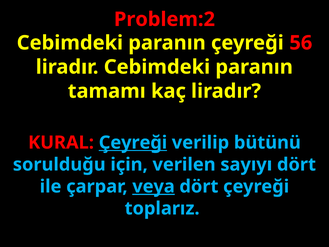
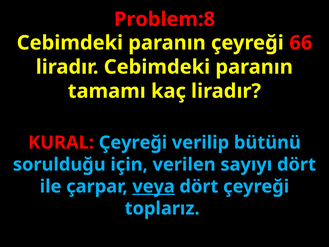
Problem:2: Problem:2 -> Problem:8 (164, 19)
56: 56 -> 66 (301, 43)
Çeyreği underline: present -> none (133, 142)
